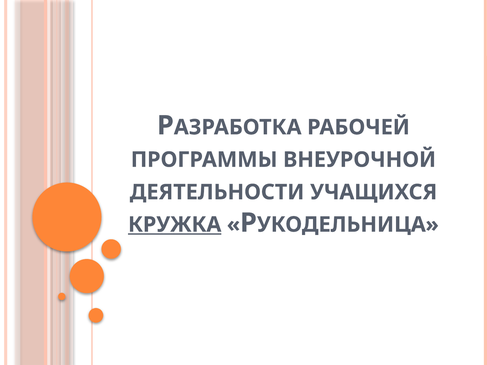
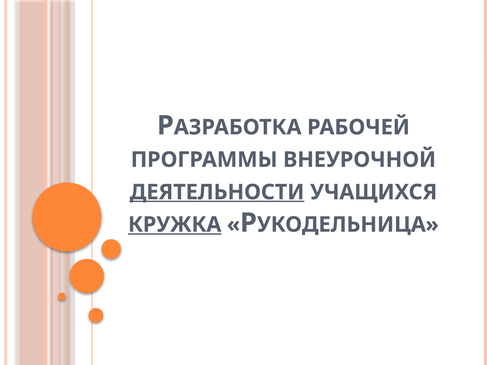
ДЕЯТЕЛЬНОСТИ underline: none -> present (217, 192)
